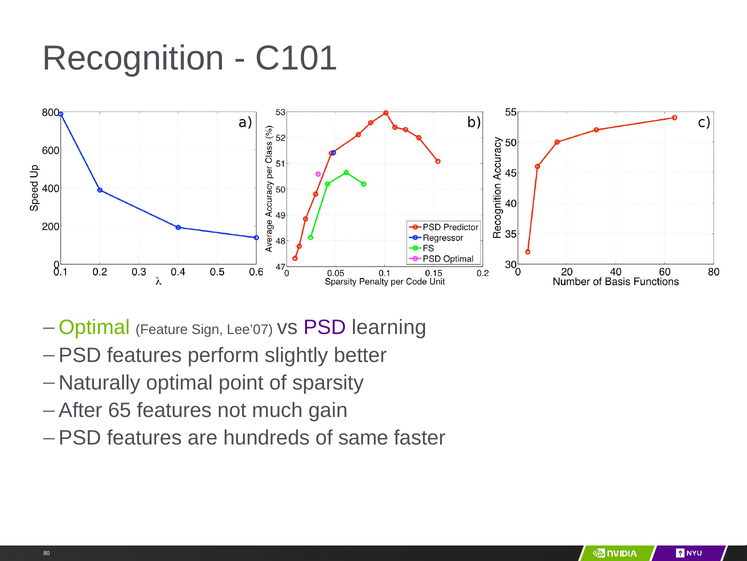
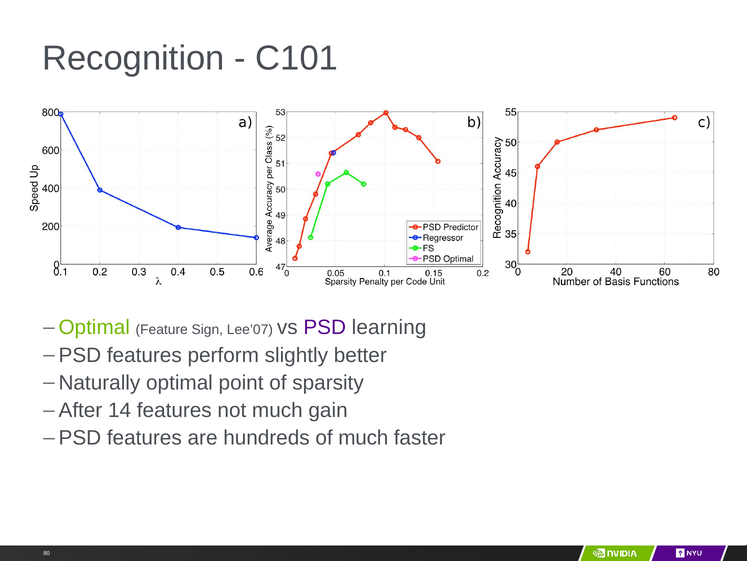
65: 65 -> 14 (120, 410)
of same: same -> much (363, 437)
